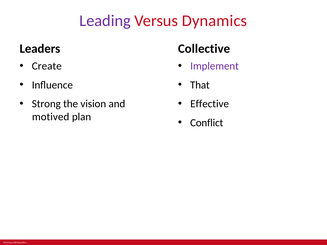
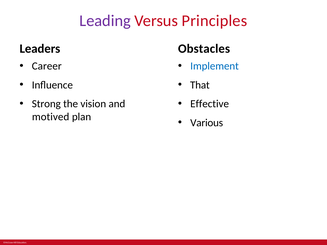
Dynamics: Dynamics -> Principles (214, 21)
Collective: Collective -> Obstacles (204, 49)
Create: Create -> Career (47, 66)
Implement colour: purple -> blue (215, 66)
Conflict: Conflict -> Various (207, 123)
